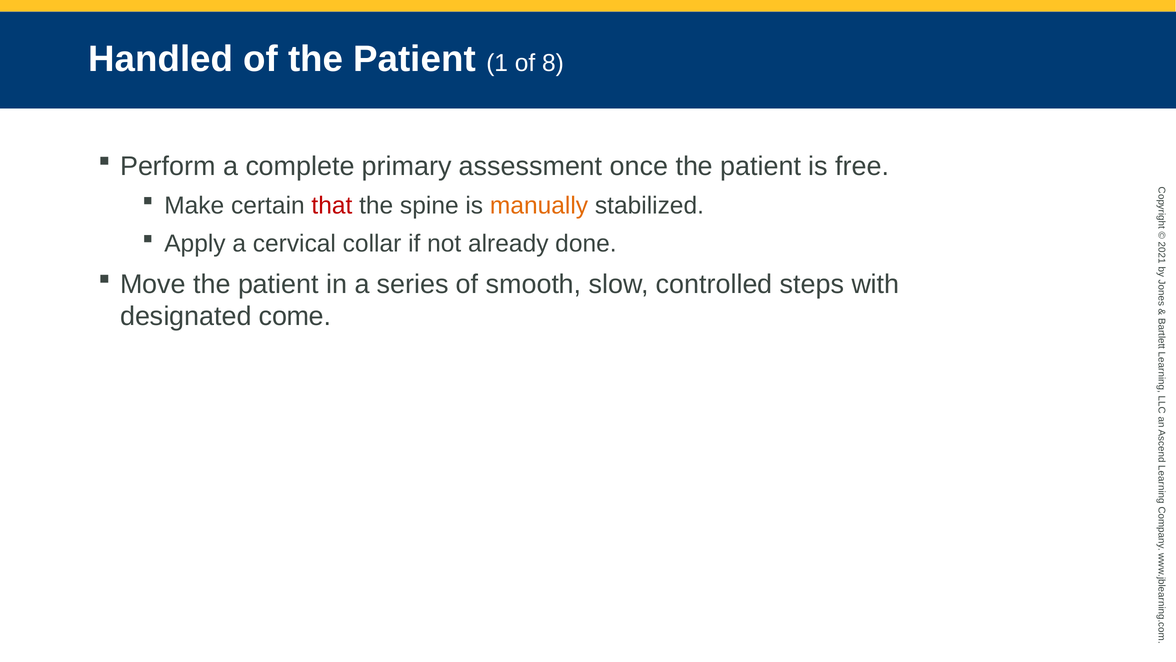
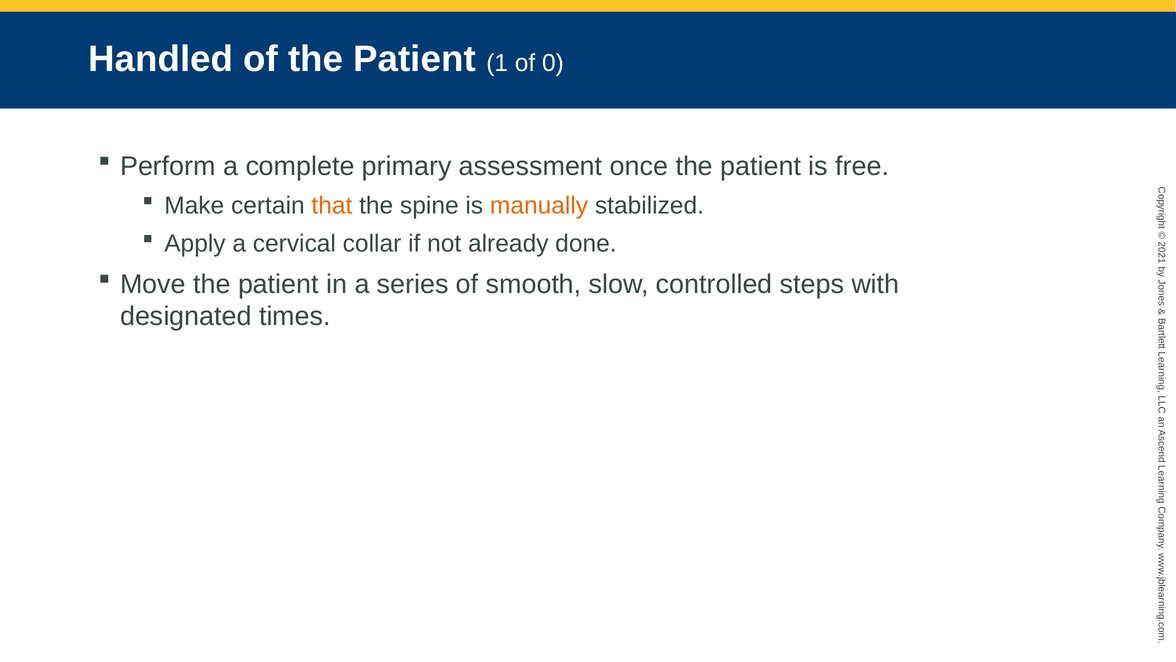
of 8: 8 -> 0 (553, 63)
that colour: red -> orange (332, 206)
come: come -> times (295, 316)
